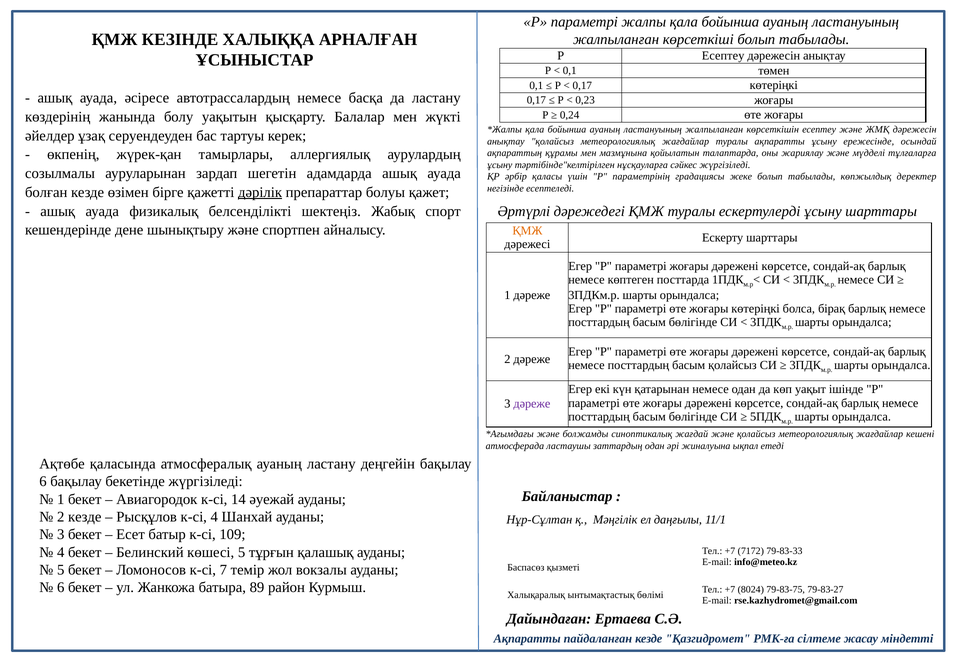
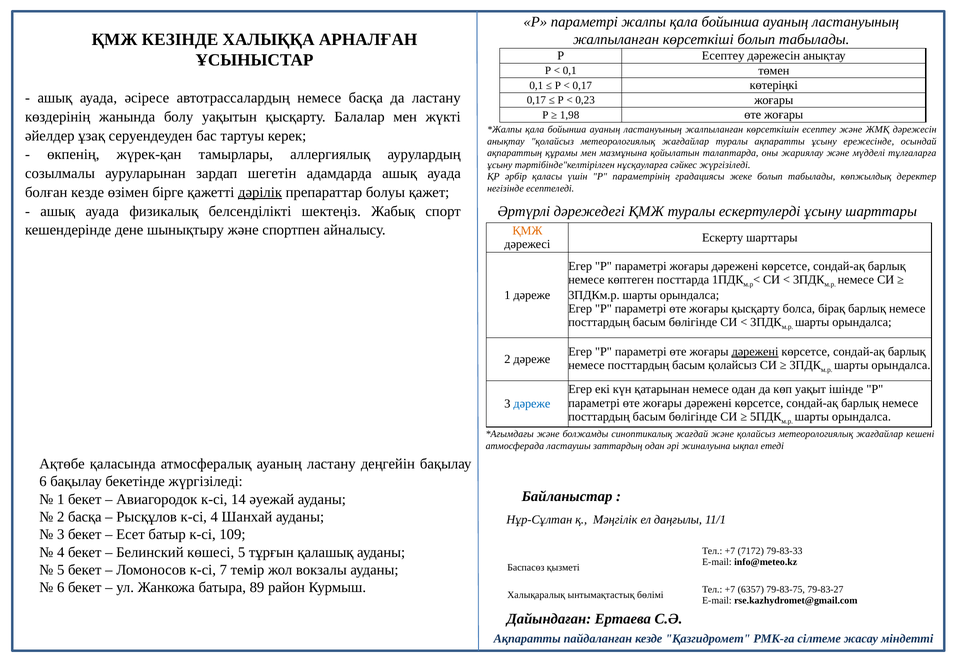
0,24: 0,24 -> 1,98 (570, 115)
жоғары көтеріңкі: көтеріңкі -> қысқарту (756, 309)
дәрежені underline: none -> present (755, 352)
дәреже colour: purple -> blue (532, 404)
2 кезде: кезде -> басқа (85, 517)
8024: 8024 -> 6357 (751, 590)
